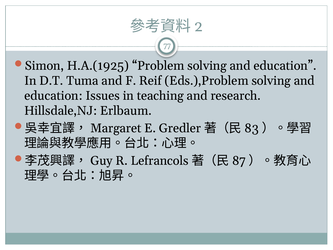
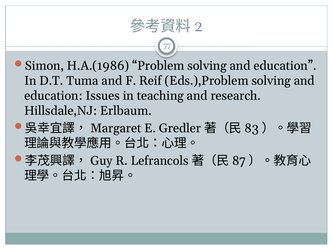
H.A.(1925: H.A.(1925 -> H.A.(1986 (98, 66)
